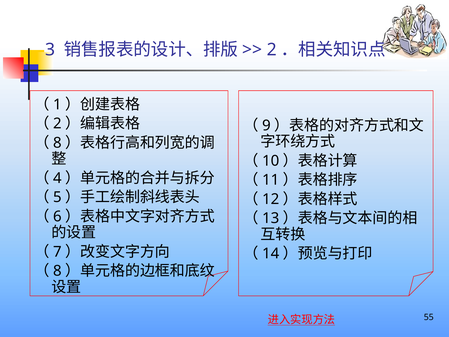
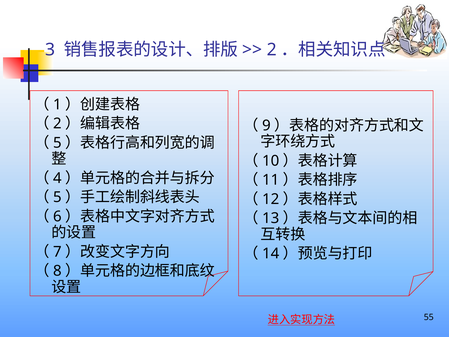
8: 8 -> 5 (57, 143)
